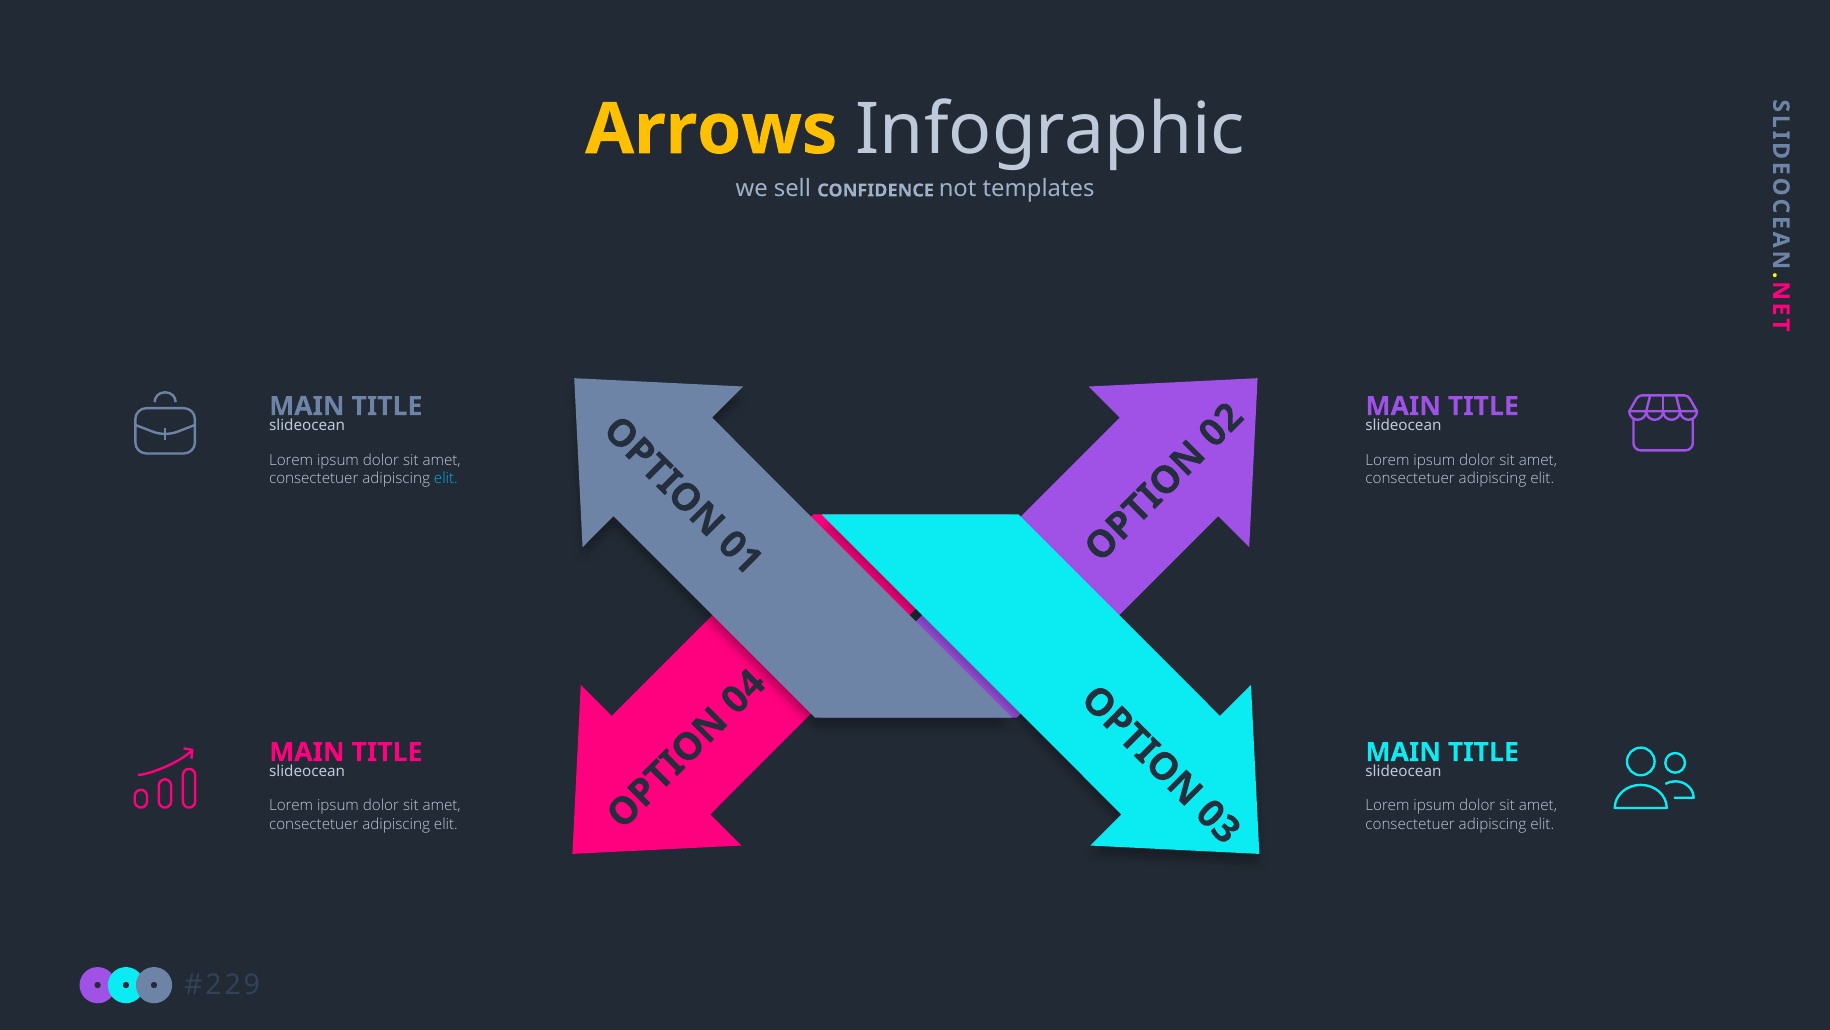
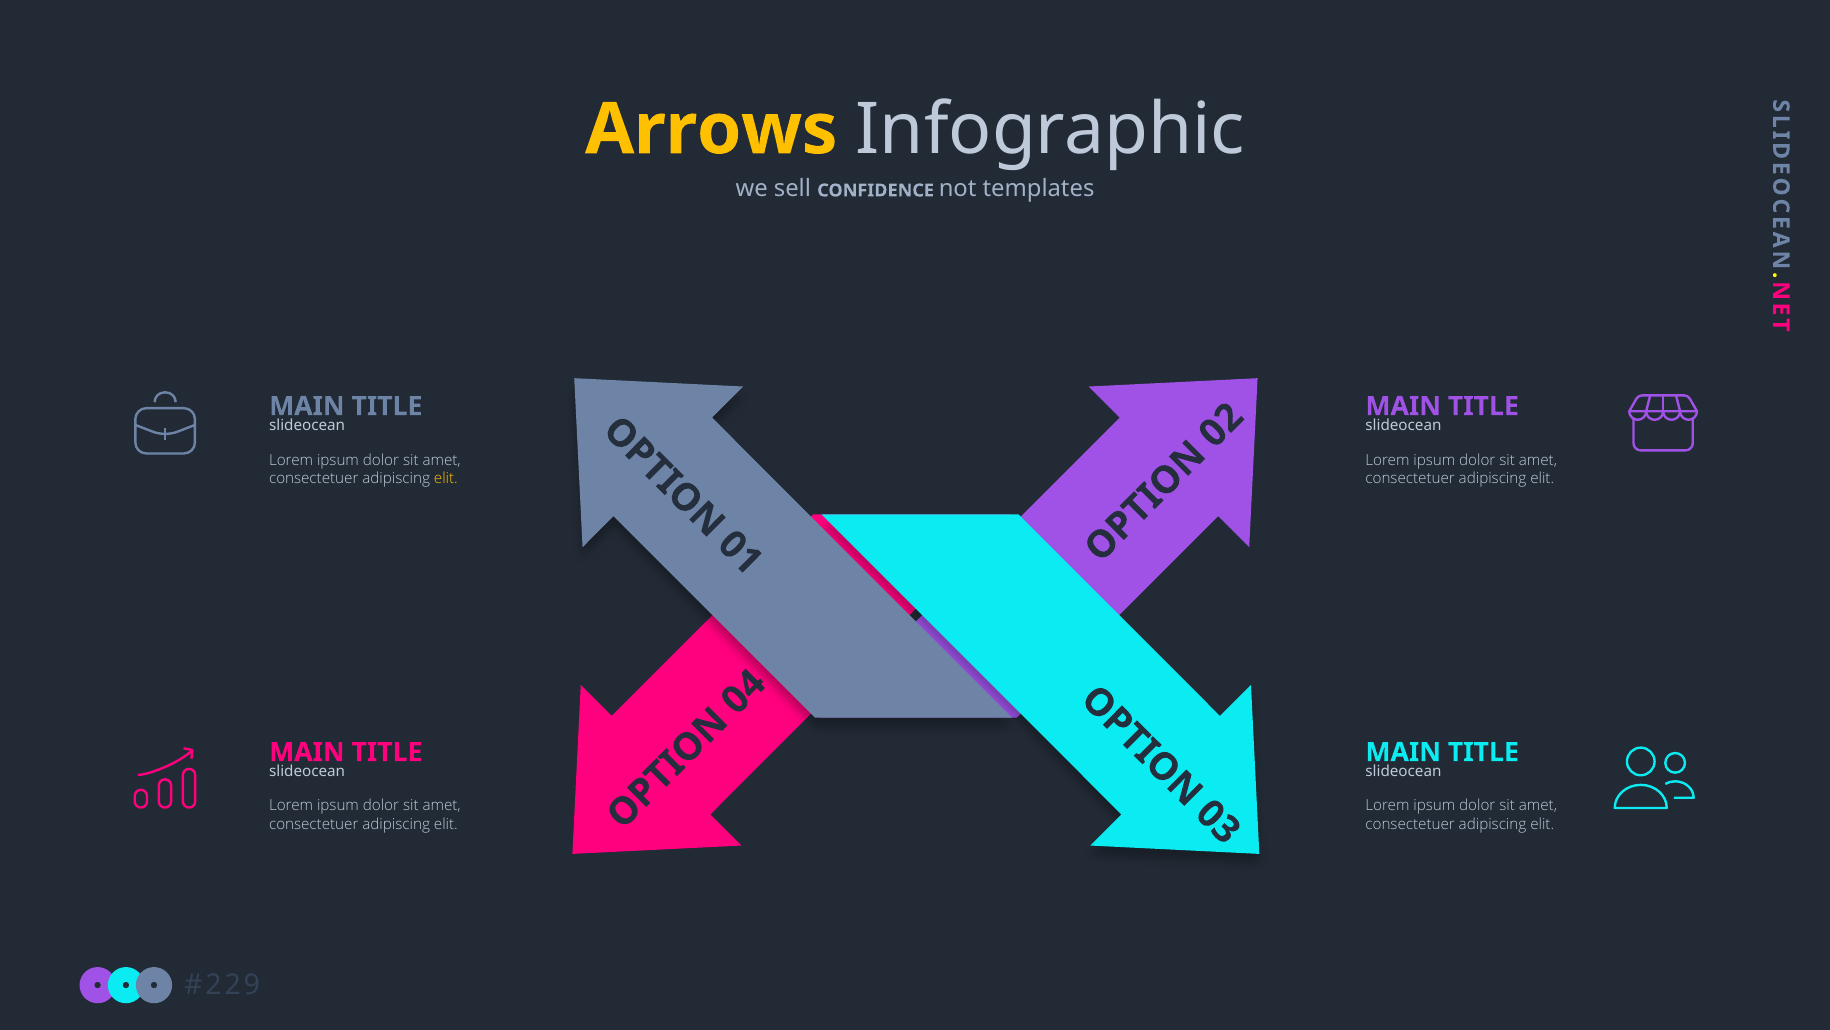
elit colour: light blue -> yellow (446, 478)
